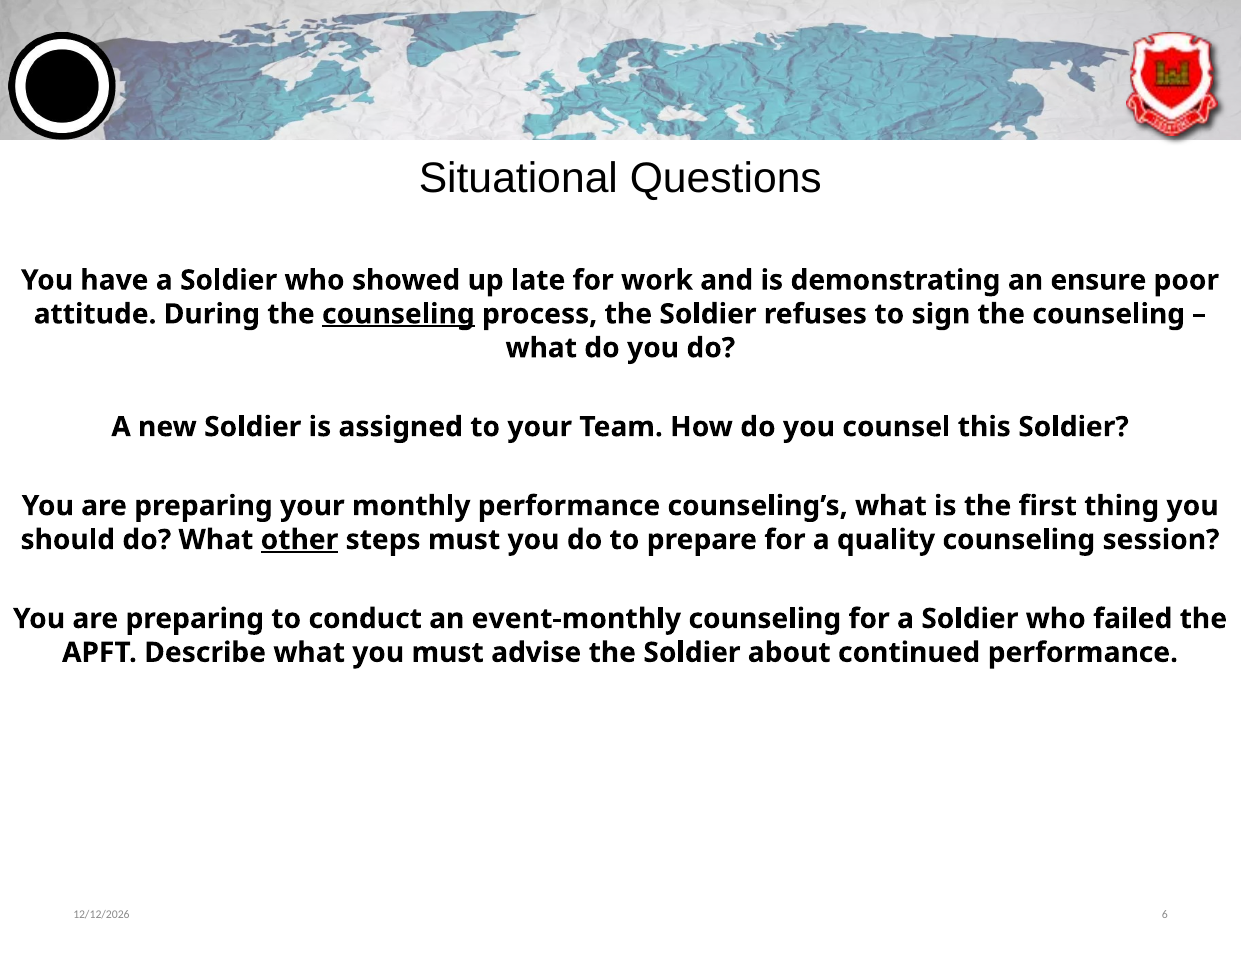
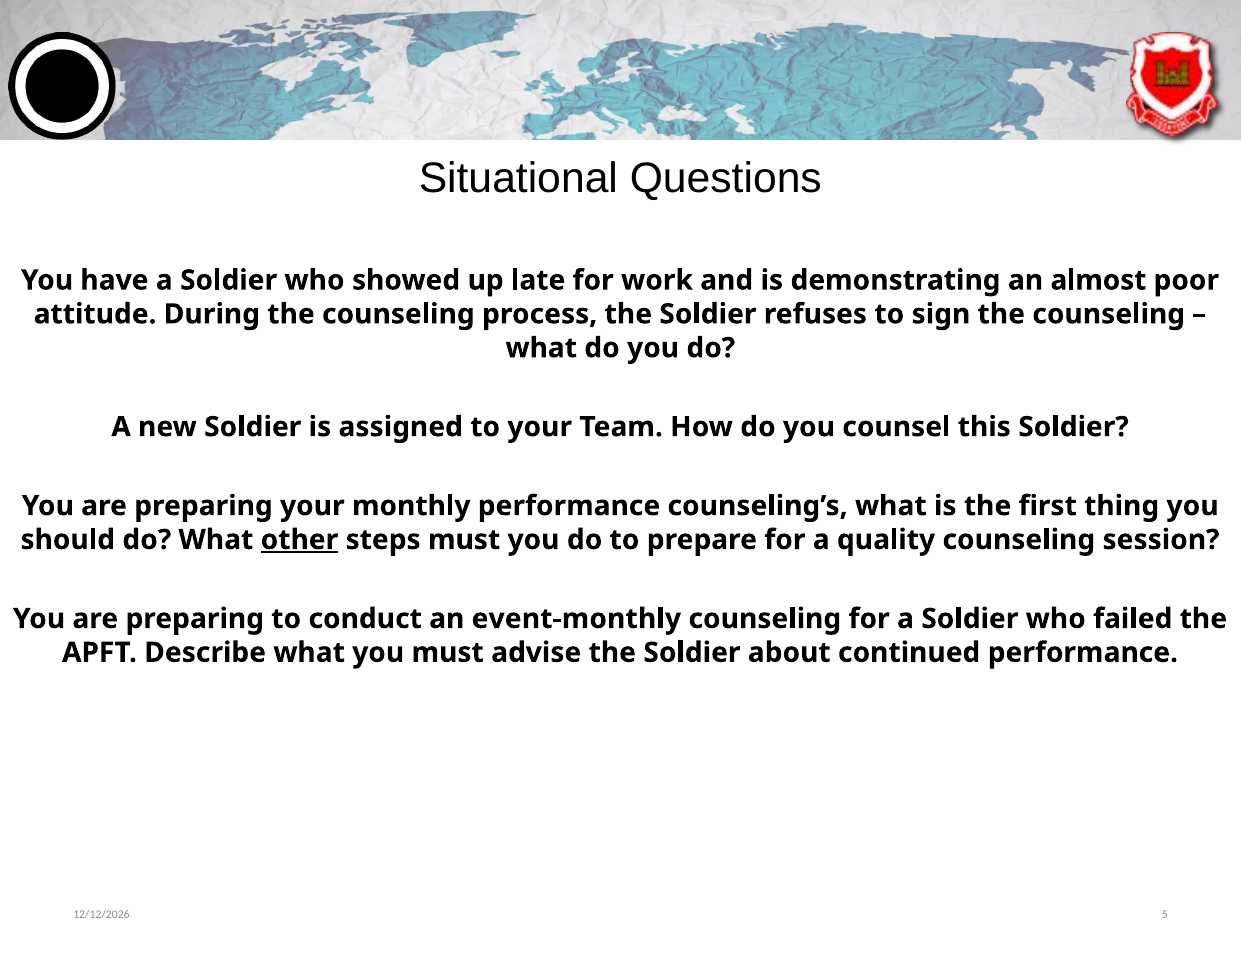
ensure: ensure -> almost (1098, 280)
counseling underline: present -> none (398, 314)
6: 6 -> 5 (1165, 915)
